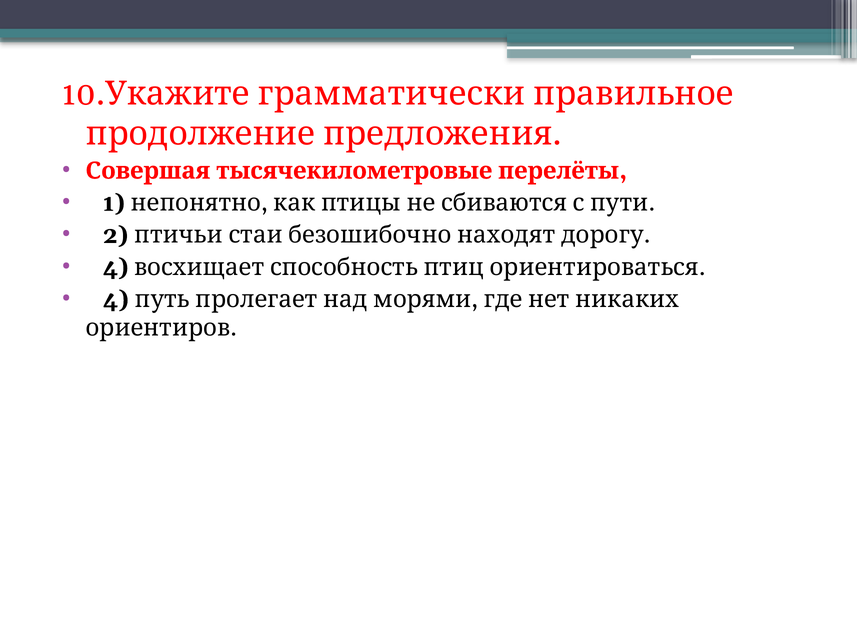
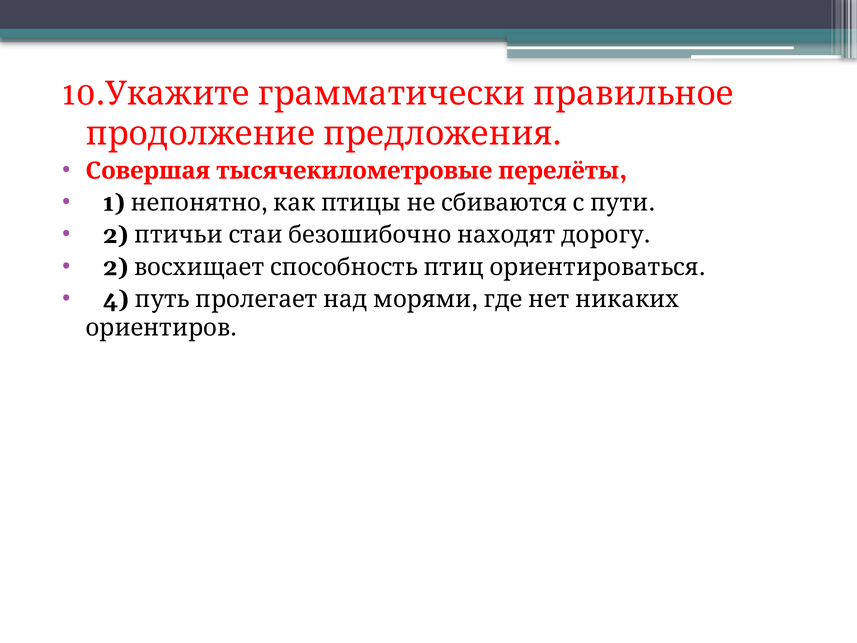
4: 4 -> 2 (115, 267)
